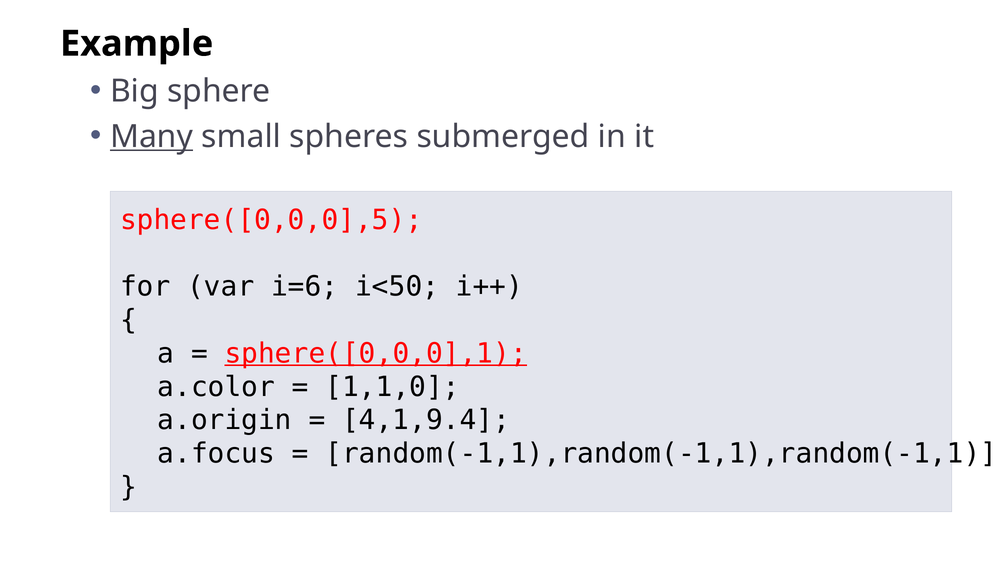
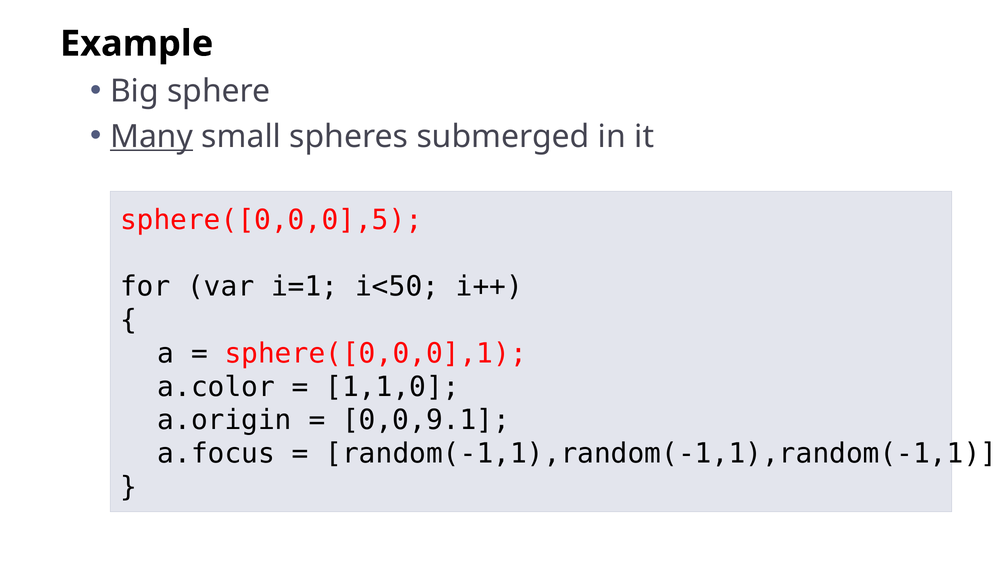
i=6: i=6 -> i=1 (305, 287)
sphere([0,0,0],1 underline: present -> none (376, 354)
4,1,9.4: 4,1,9.4 -> 0,0,9.1 (426, 421)
